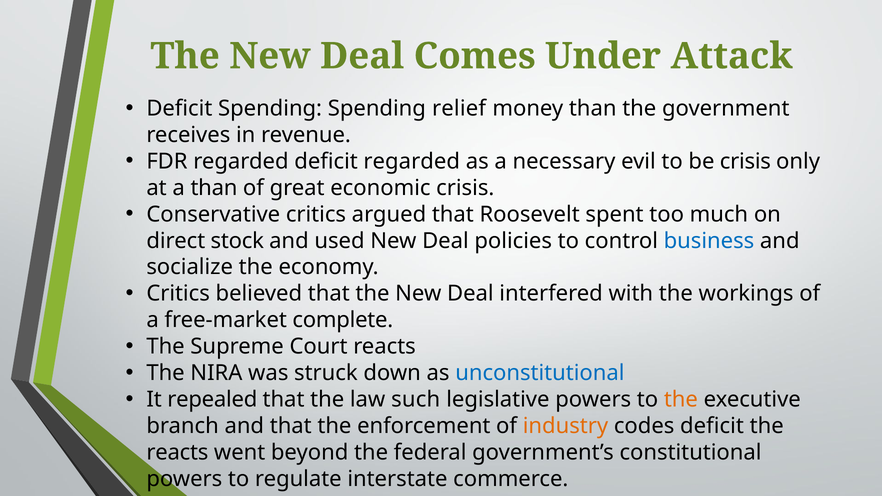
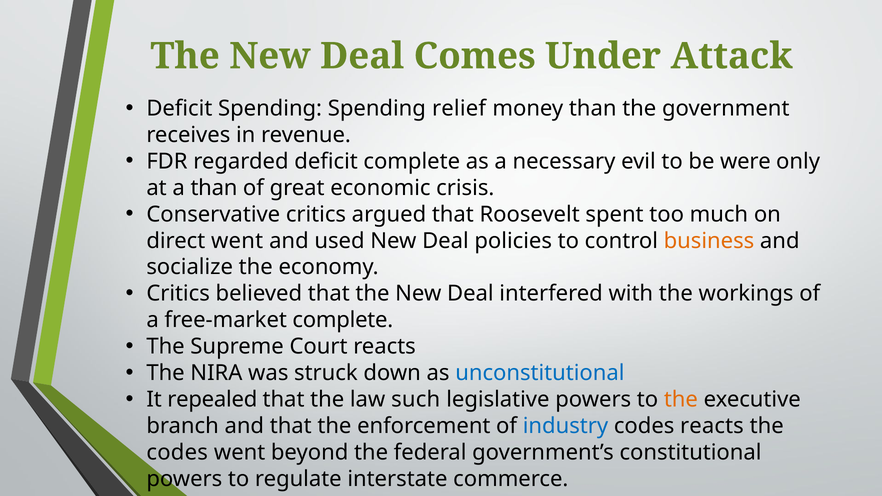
deficit regarded: regarded -> complete (412, 161)
be crisis: crisis -> were (745, 161)
direct stock: stock -> went (237, 241)
business colour: blue -> orange (709, 241)
industry colour: orange -> blue (565, 426)
codes deficit: deficit -> reacts (712, 426)
reacts: reacts -> codes (177, 452)
